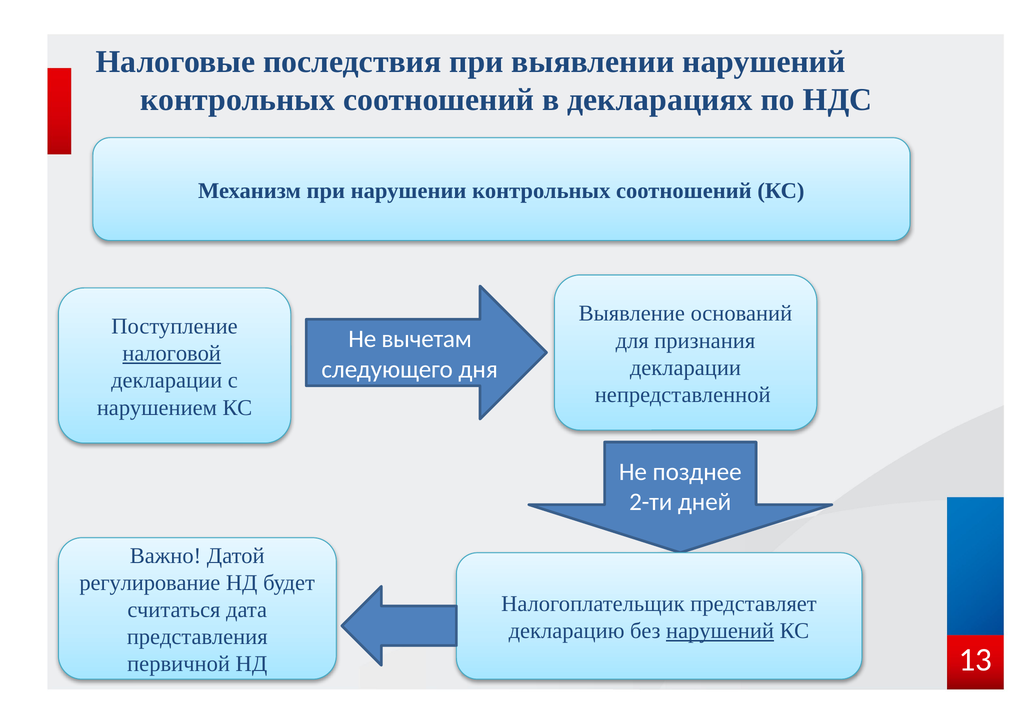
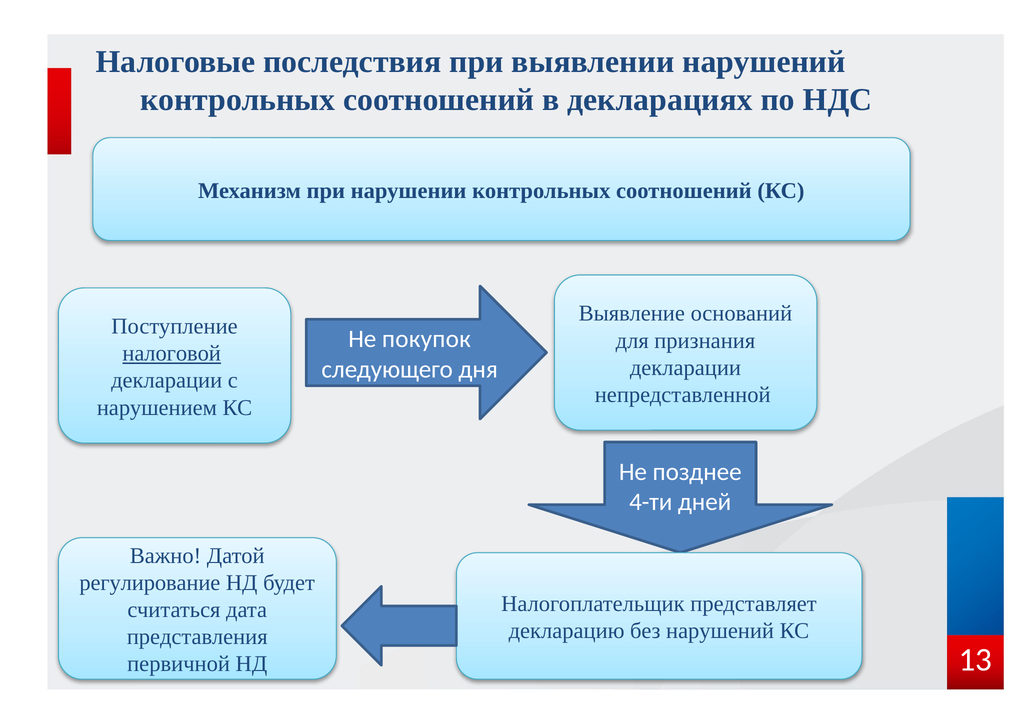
вычетам: вычетам -> покупок (426, 339)
2-ти: 2-ти -> 4-ти (651, 502)
нарушений underline: present -> none (720, 631)
